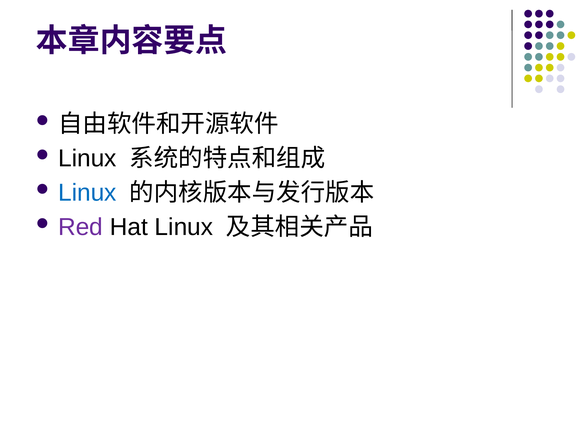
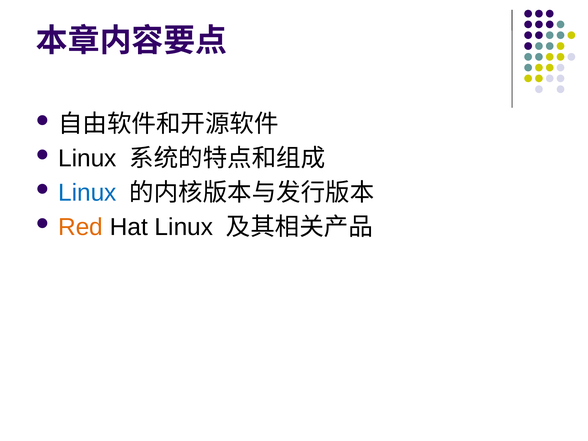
Red colour: purple -> orange (81, 227)
